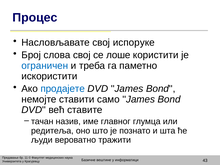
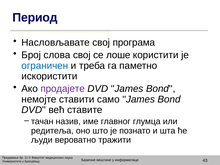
Процес: Процес -> Период (35, 18)
испоруке: испоруке -> програма (134, 43)
продајете colour: blue -> purple (63, 89)
